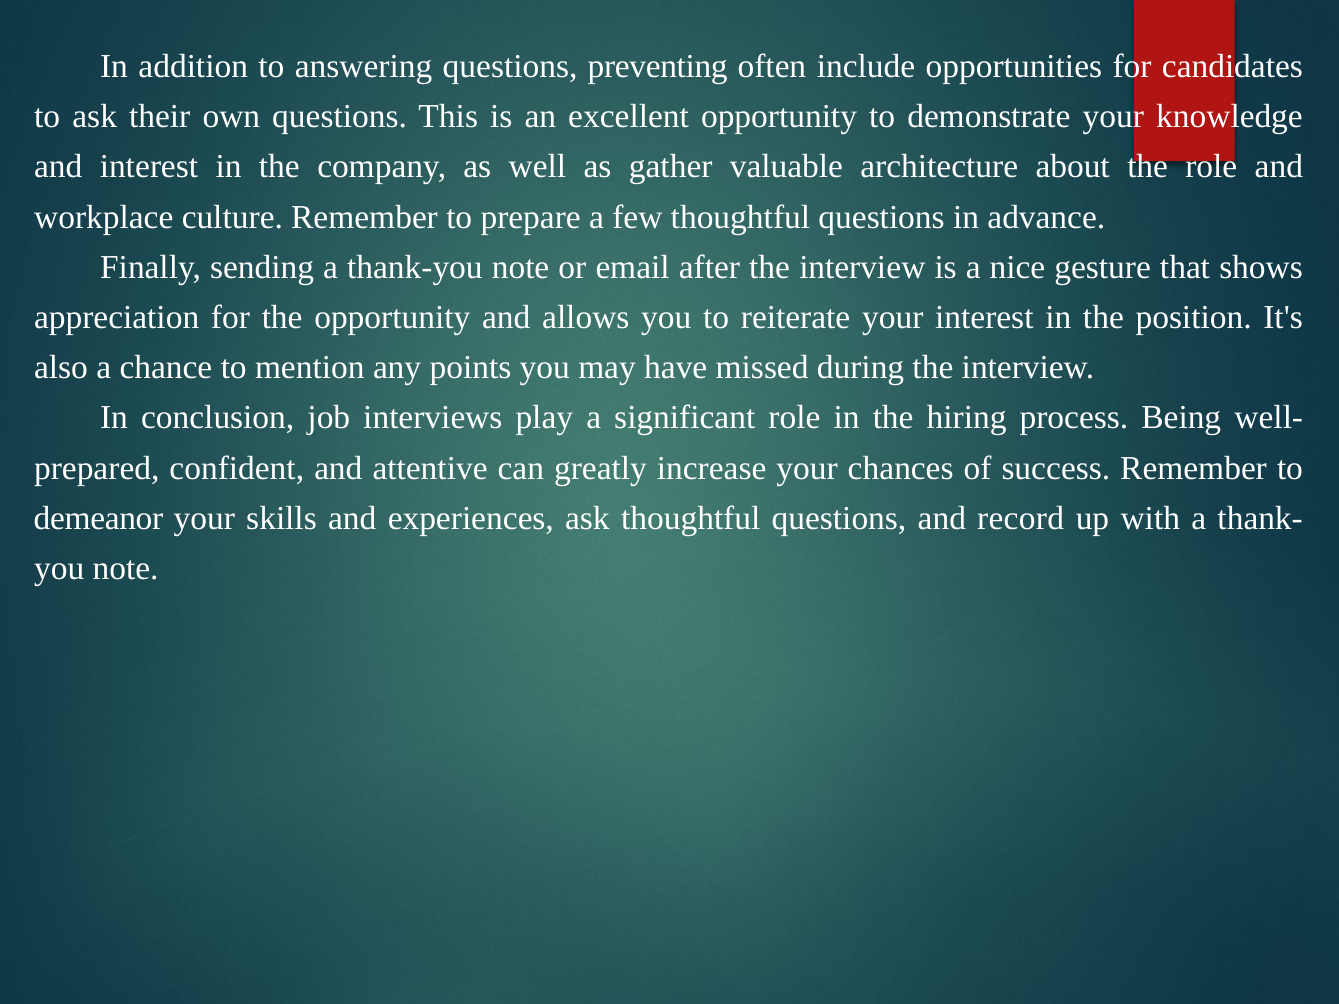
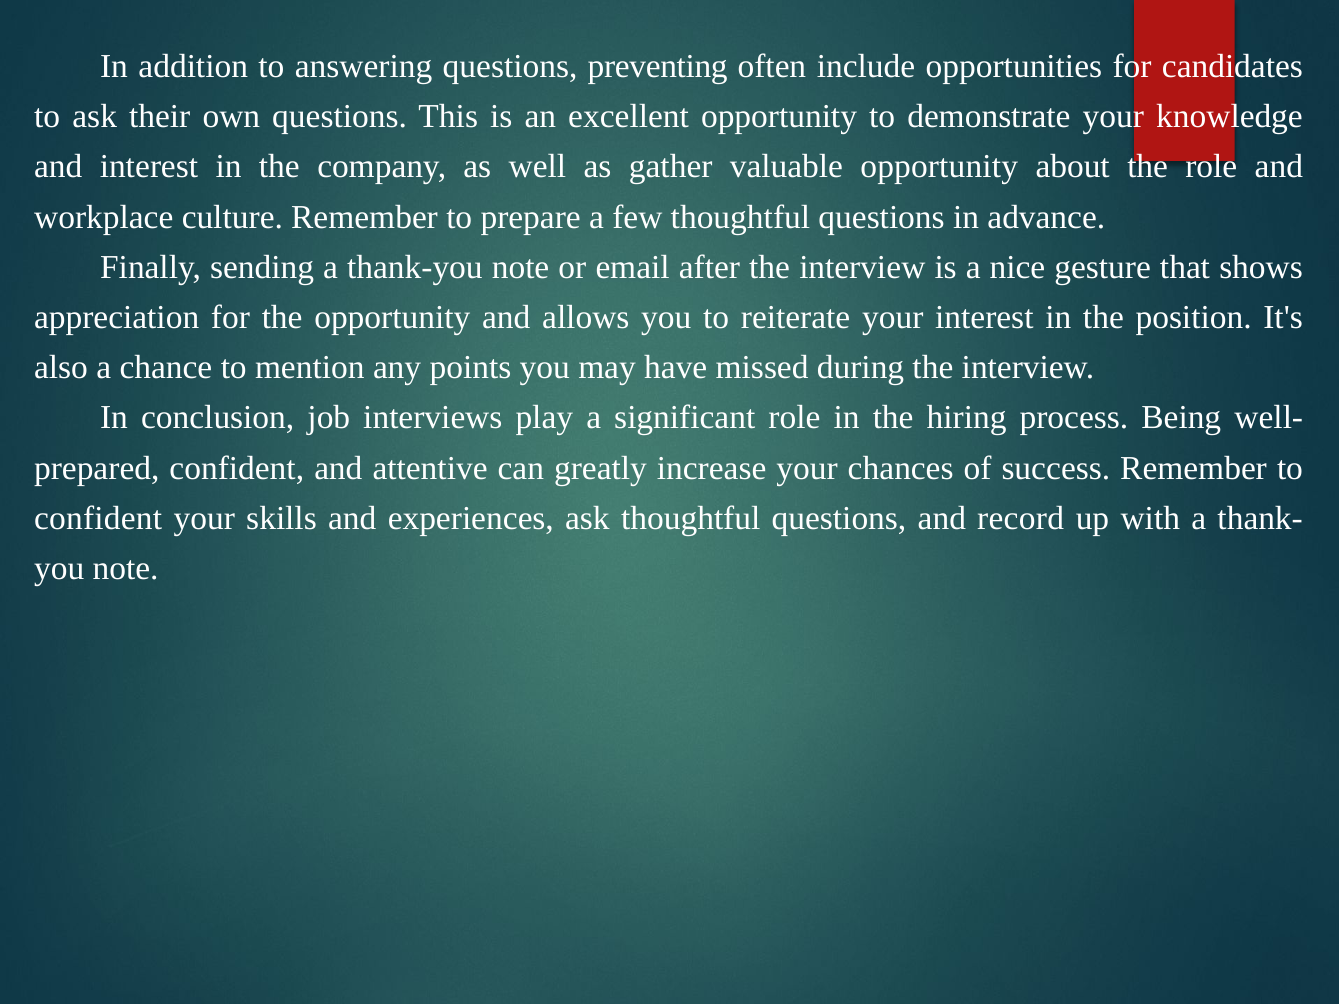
valuable architecture: architecture -> opportunity (939, 167)
demeanor: demeanor -> confident (98, 518)
